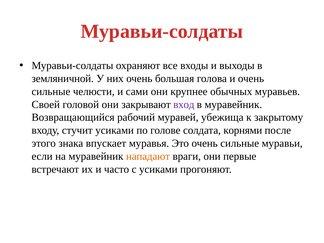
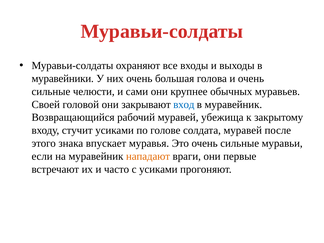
земляничной: земляничной -> муравейники (63, 79)
вход colour: purple -> blue (184, 104)
солдата корнями: корнями -> муравей (243, 130)
